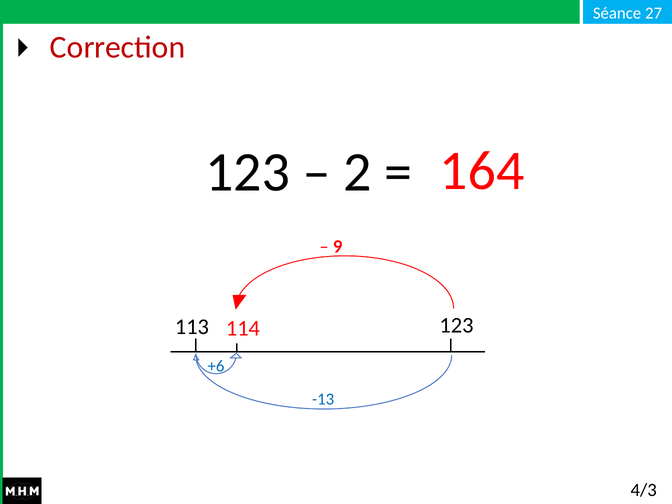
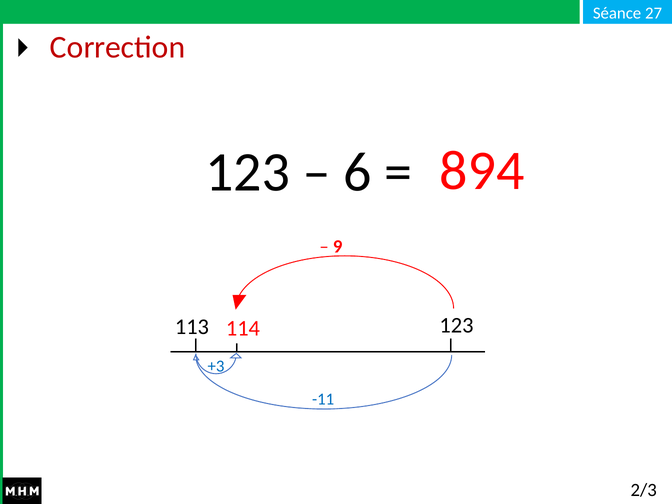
2: 2 -> 6 (358, 172)
164: 164 -> 894 (482, 171)
+6: +6 -> +3 (216, 366)
-13: -13 -> -11 (323, 399)
4/3: 4/3 -> 2/3 (644, 490)
